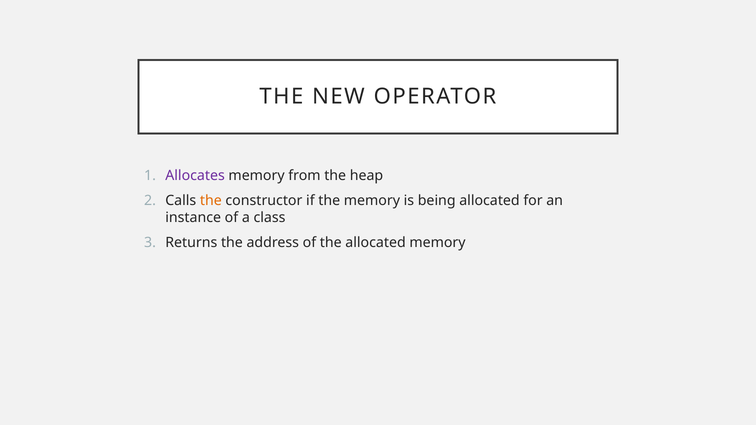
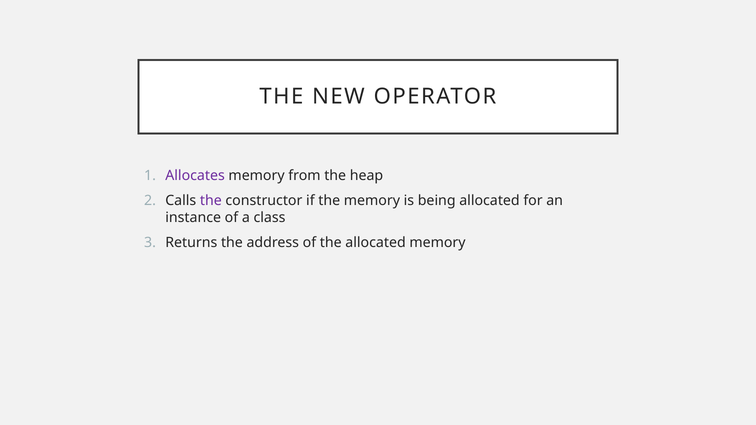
the colour: orange -> purple (211, 201)
